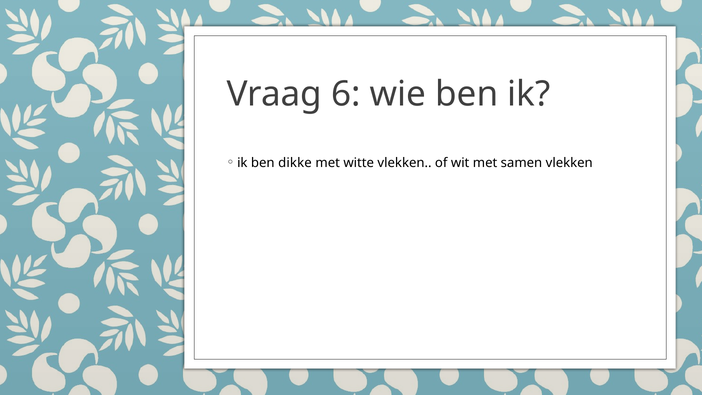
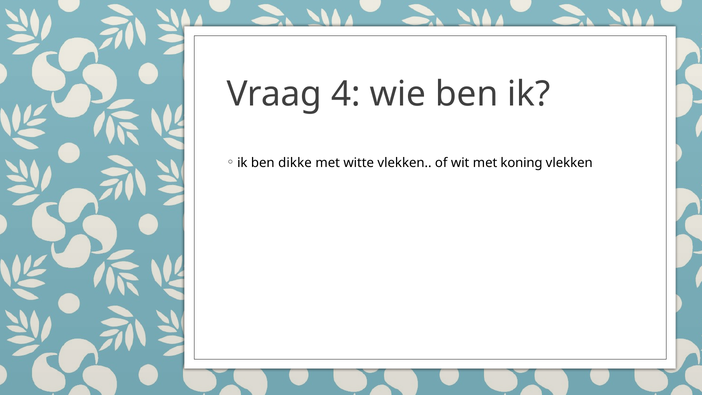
6: 6 -> 4 (346, 94)
samen: samen -> koning (522, 163)
